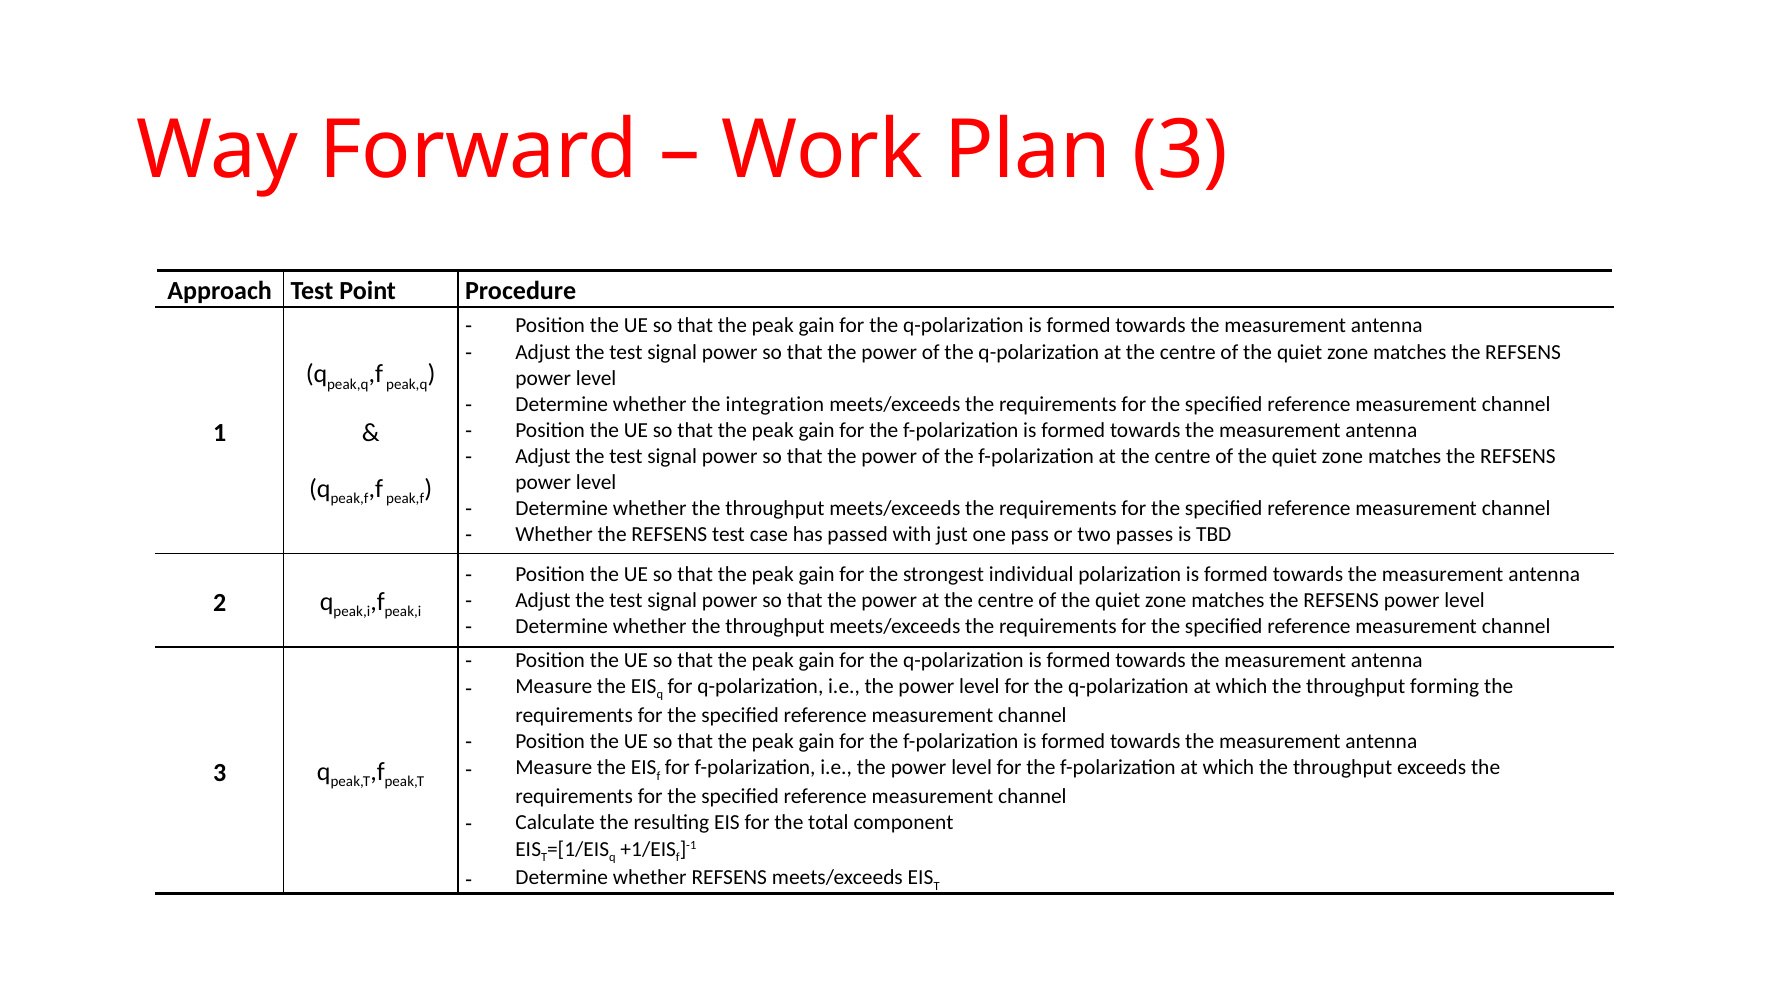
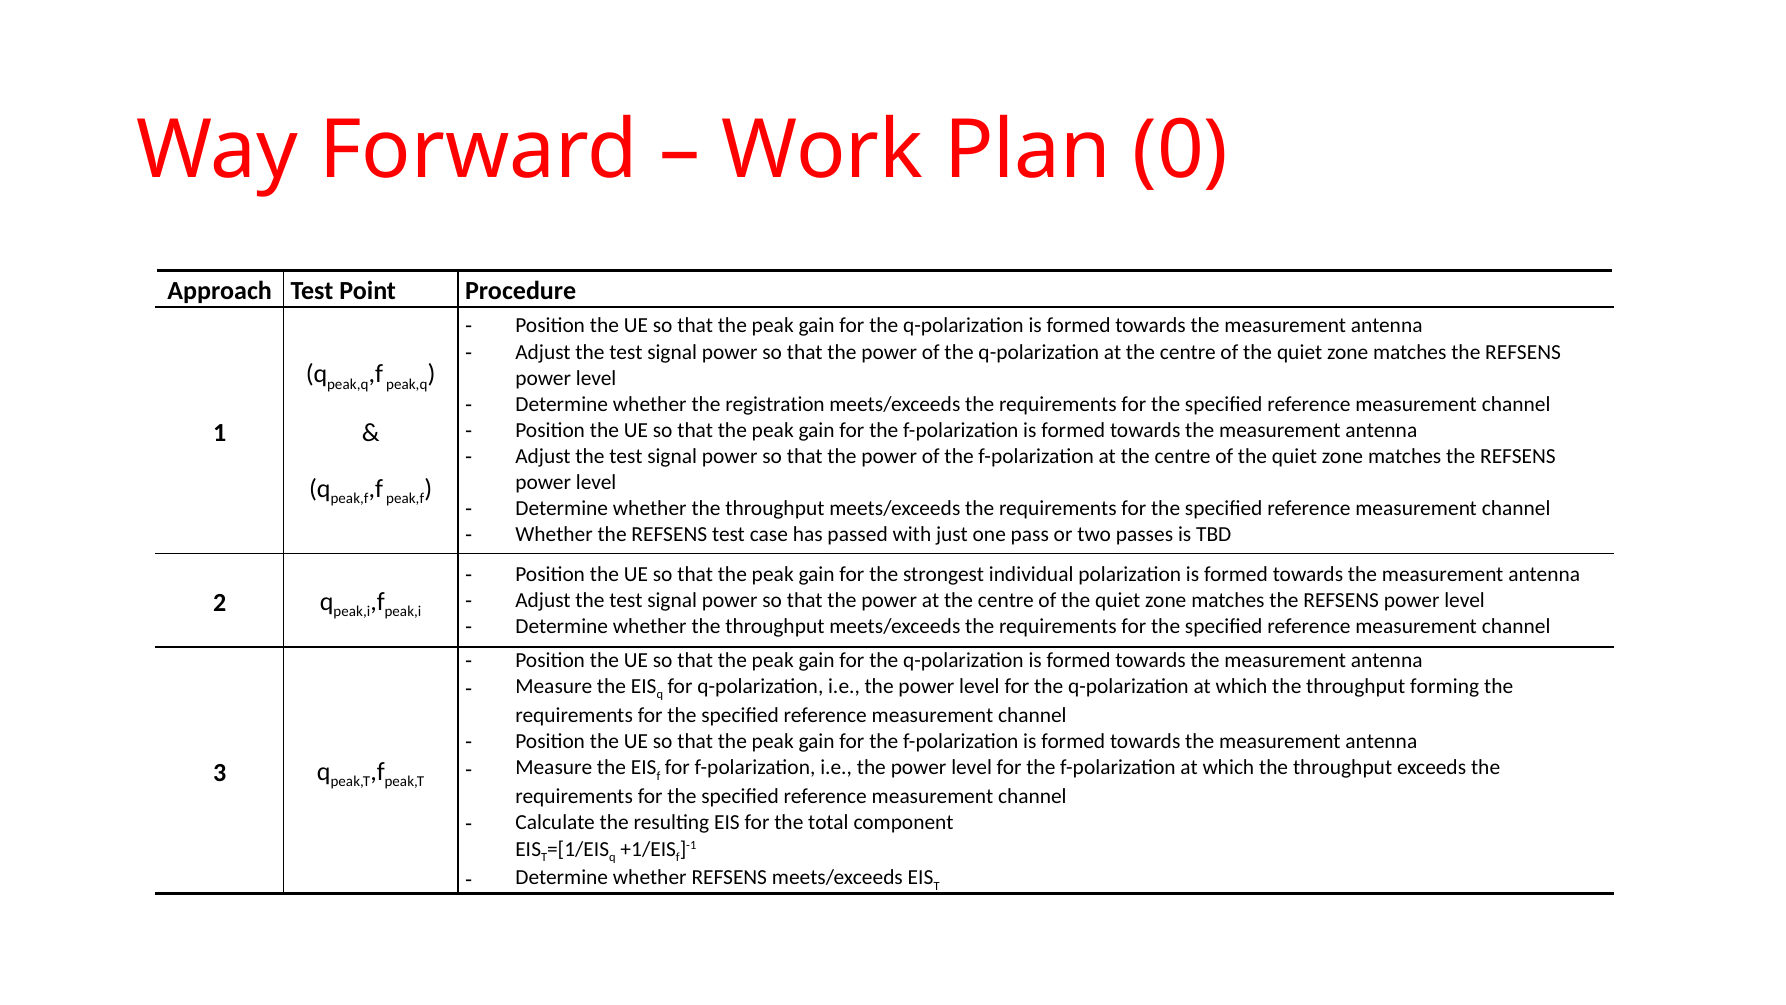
Plan 3: 3 -> 0 (1181, 150)
integration: integration -> registration (775, 404)
